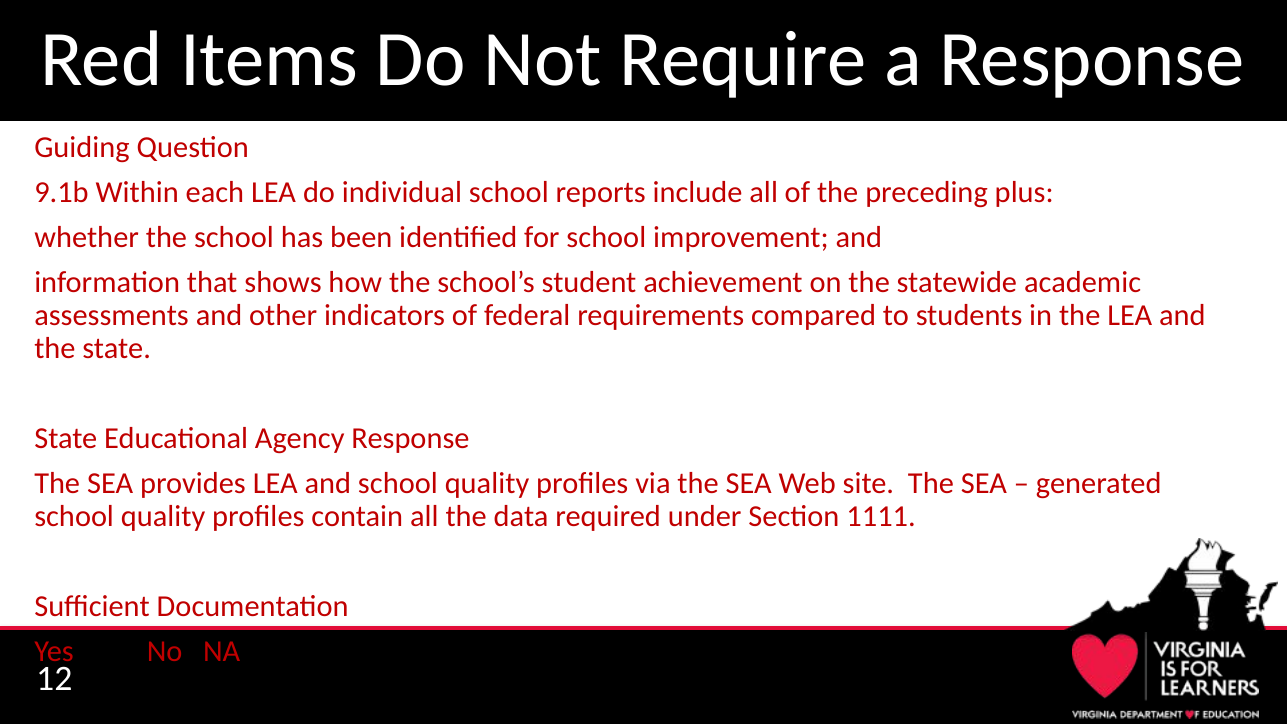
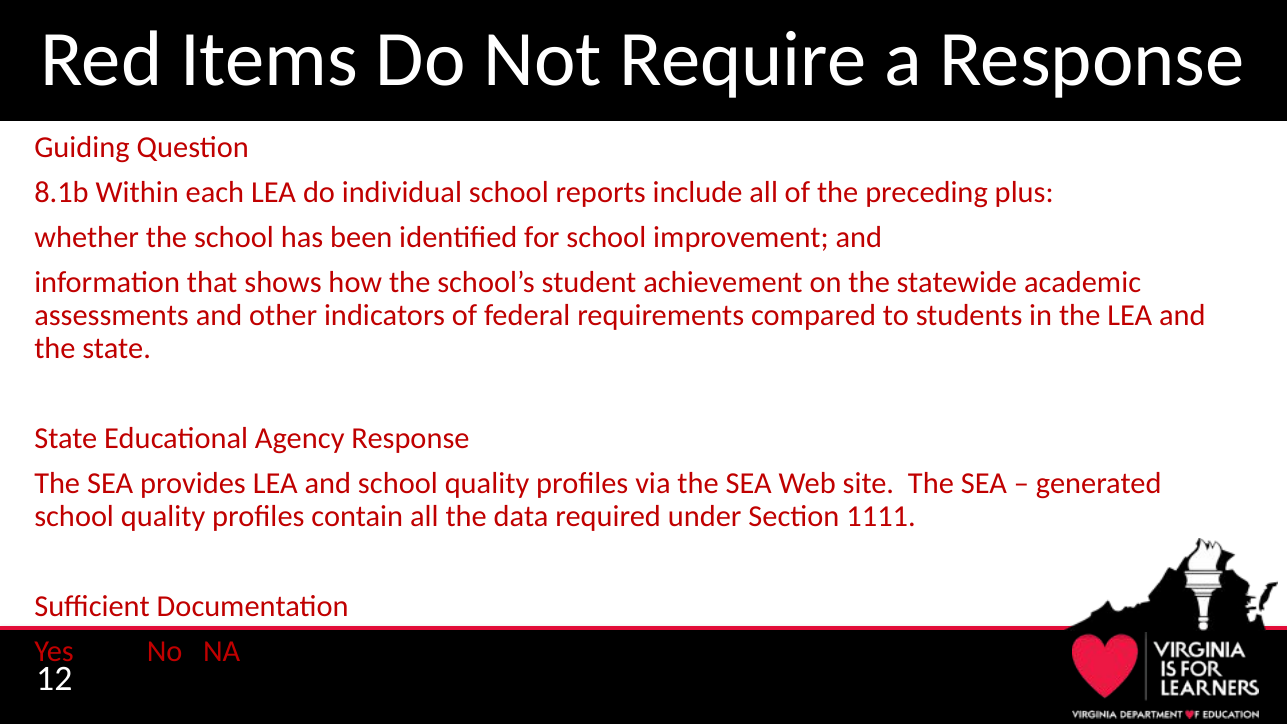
9.1b: 9.1b -> 8.1b (61, 193)
